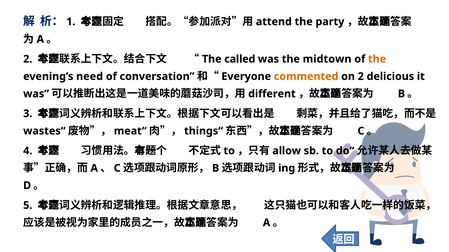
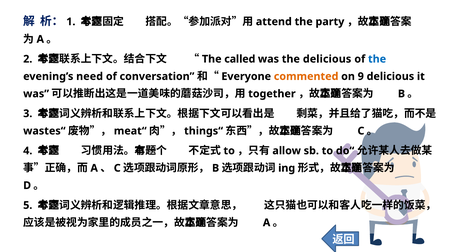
the midtown: midtown -> delicious (327, 59)
the colour: orange -> blue (377, 59)
on 2: 2 -> 9 (361, 77)
different: different -> together (272, 94)
